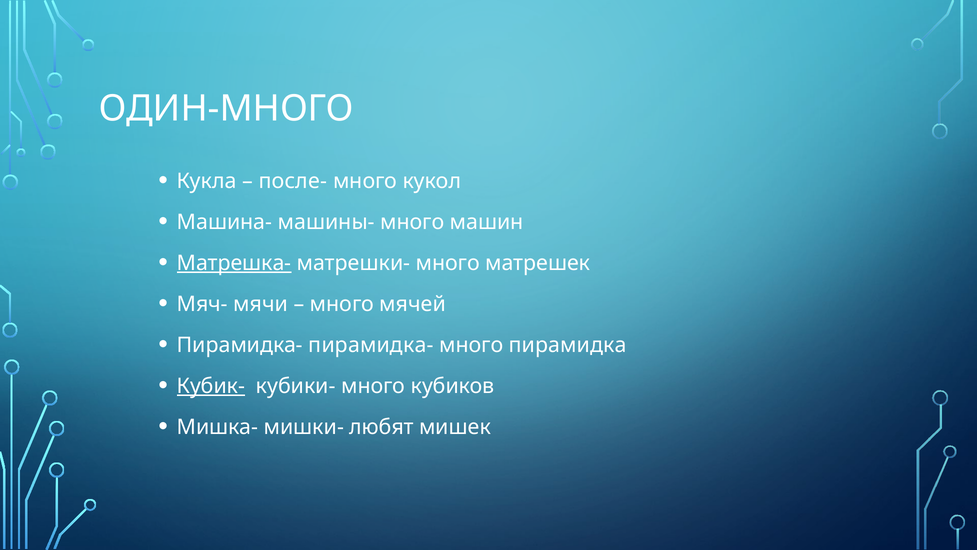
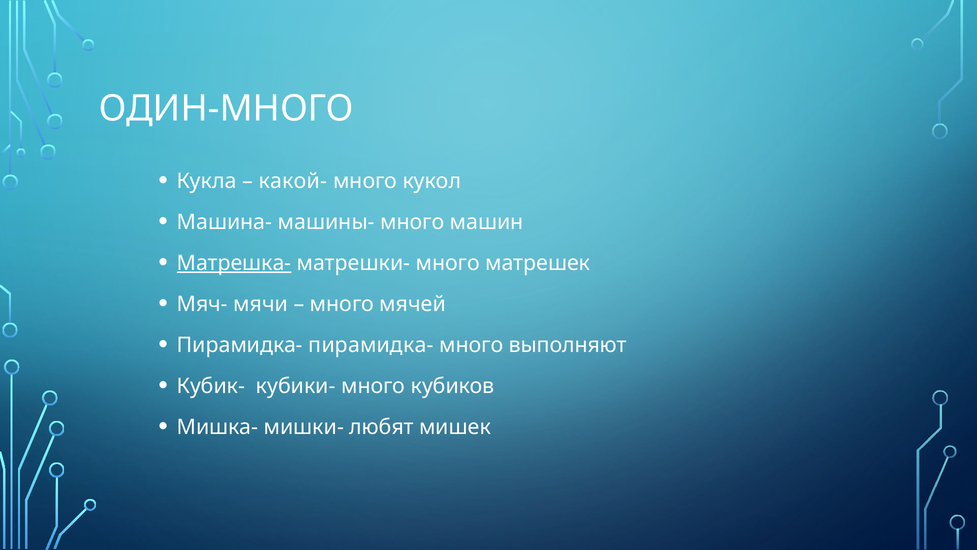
после-: после- -> какой- (293, 181)
пирамидка: пирамидка -> выполняют (568, 345)
Кубик- underline: present -> none (211, 386)
